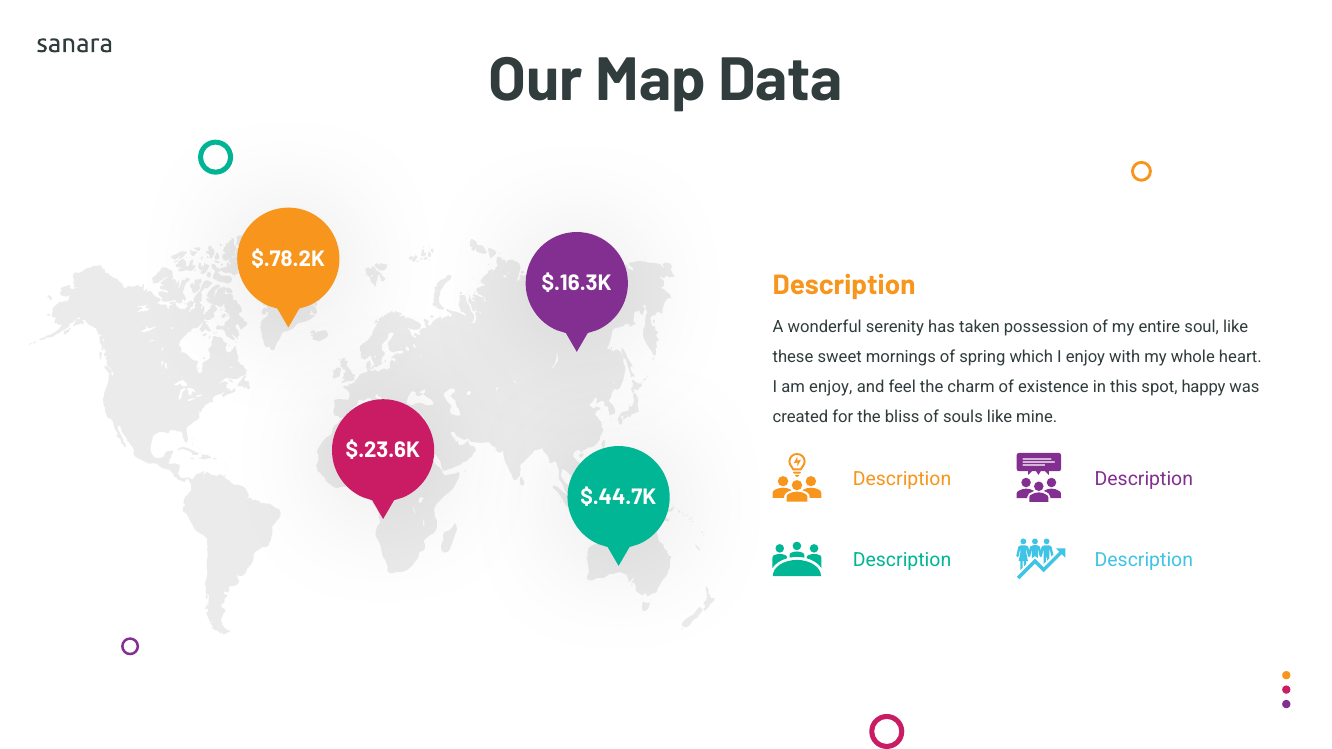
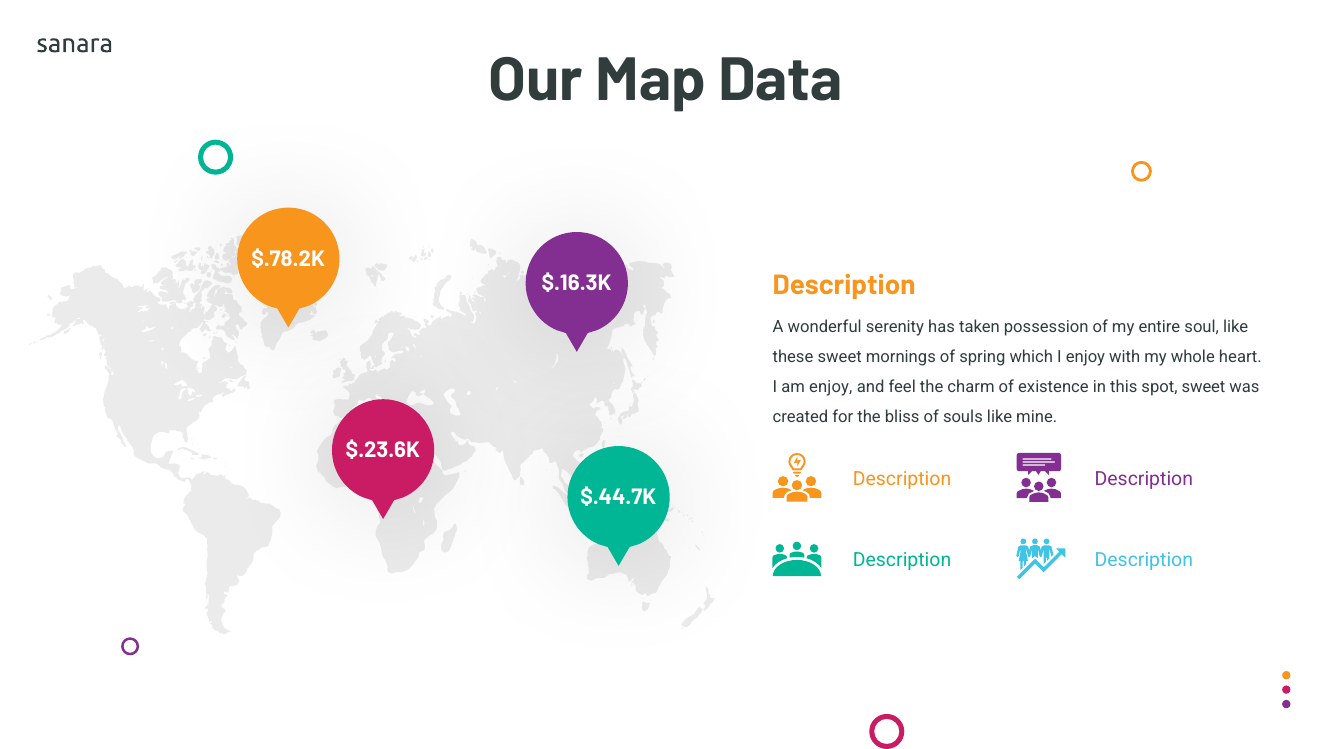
spot happy: happy -> sweet (1204, 387)
